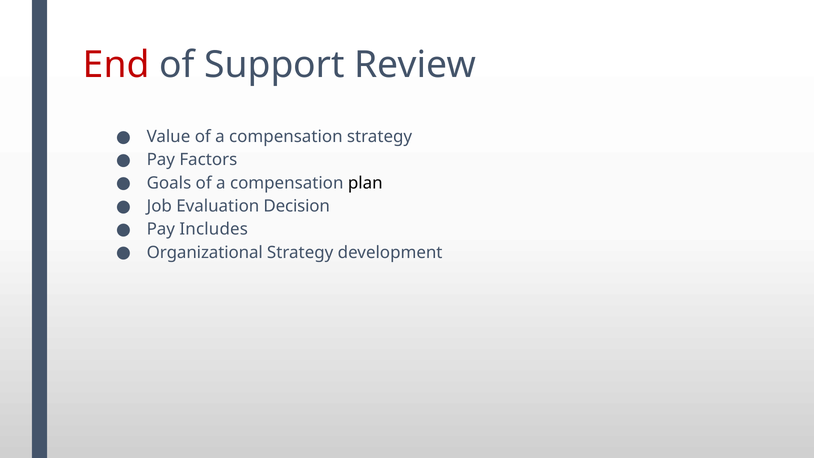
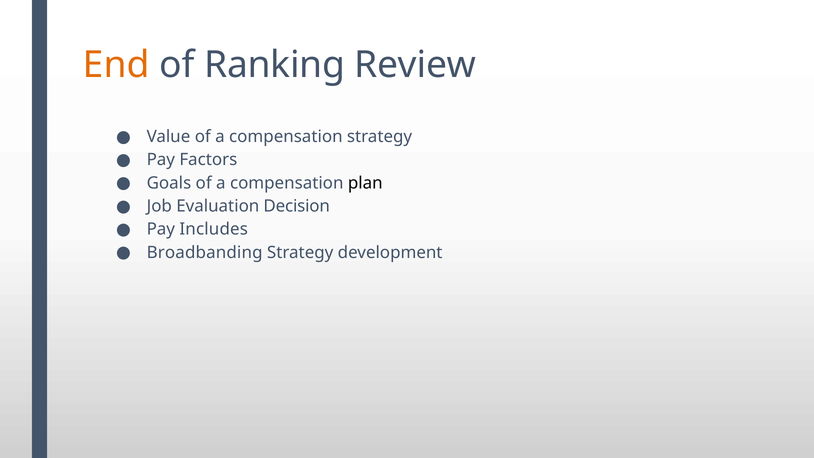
End colour: red -> orange (116, 65)
Support: Support -> Ranking (275, 65)
Organizational: Organizational -> Broadbanding (205, 253)
